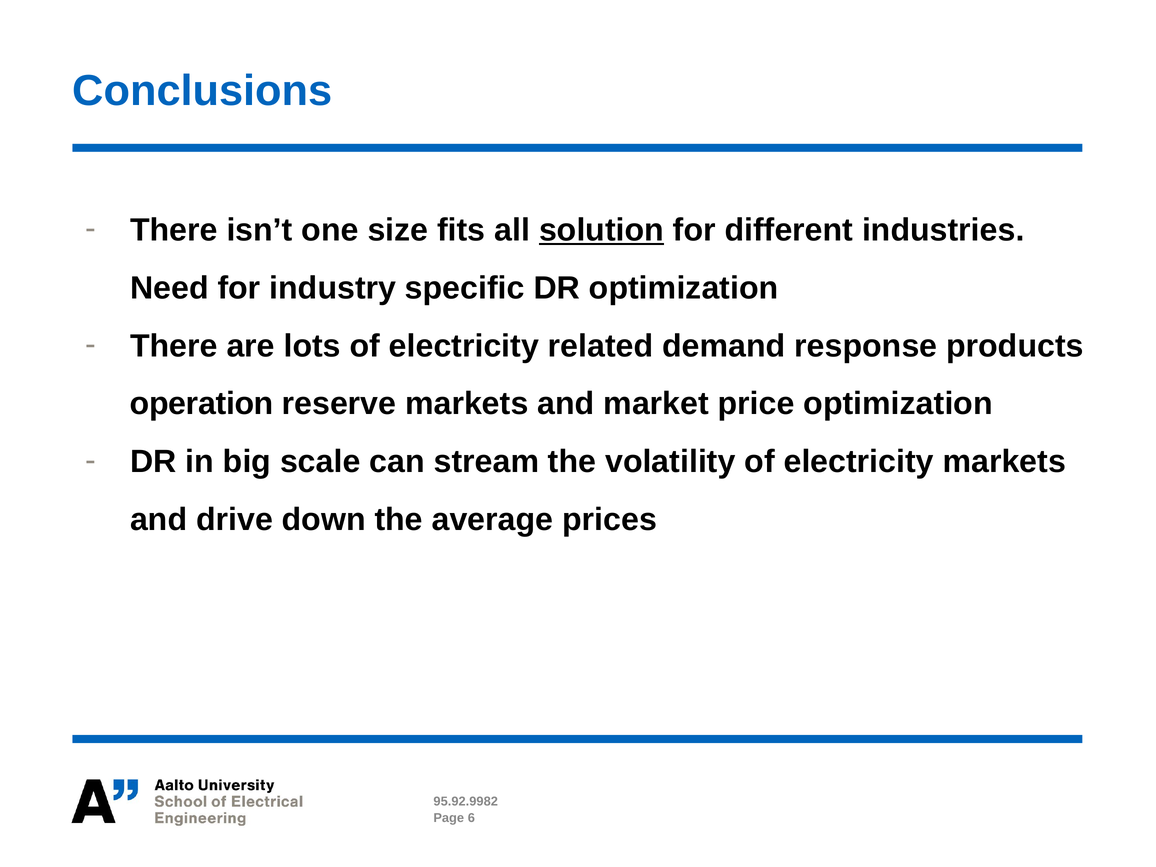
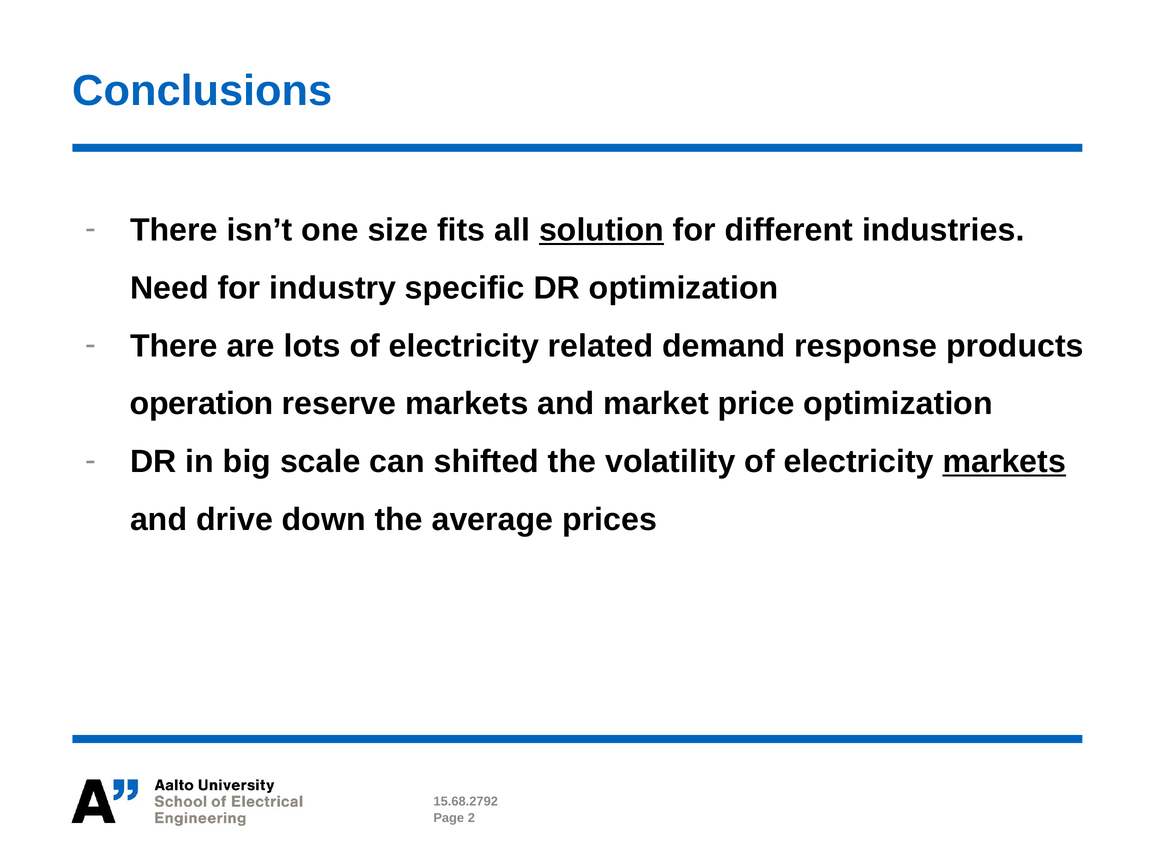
stream: stream -> shifted (486, 462)
markets underline: none -> present (1004, 462)
95.92.9982: 95.92.9982 -> 15.68.2792 (466, 802)
6: 6 -> 2 (471, 818)
